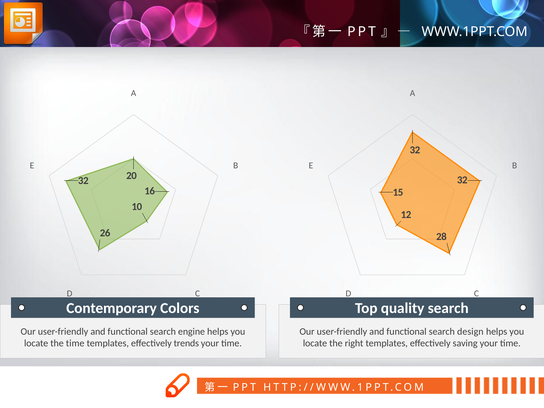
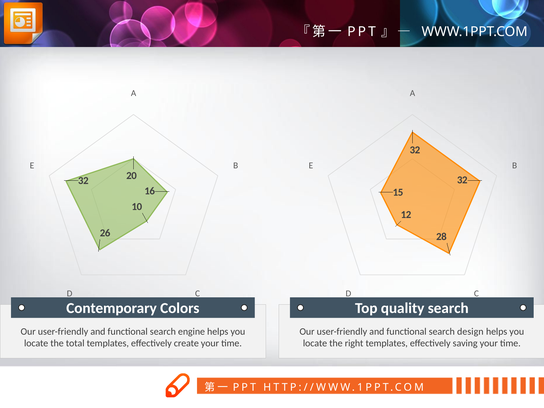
the time: time -> total (75, 343)
trends: trends -> create (186, 343)
